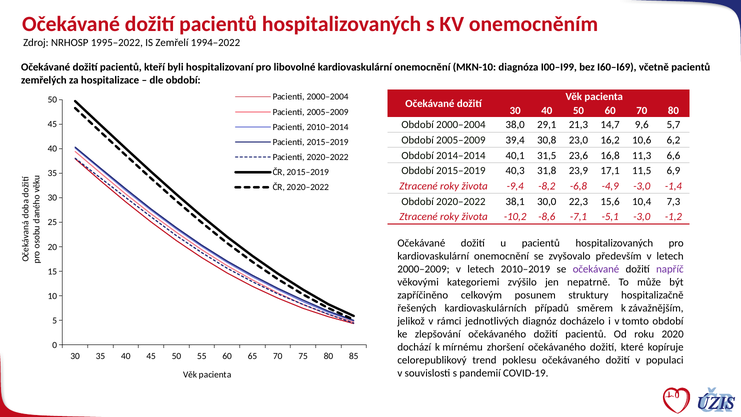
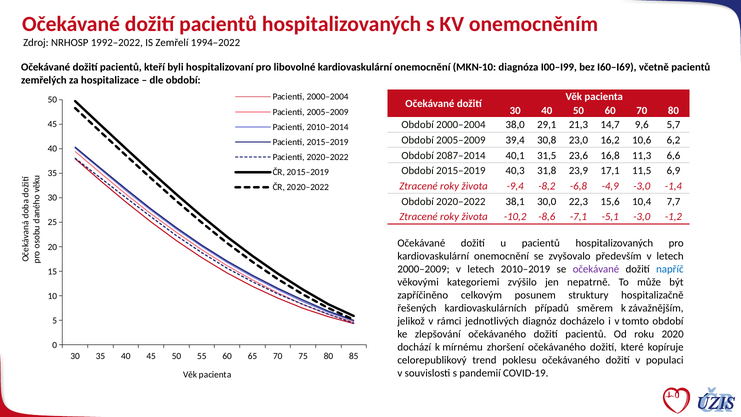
1995–2022: 1995–2022 -> 1992–2022 (117, 43)
2014–2014: 2014–2014 -> 2087–2014 (461, 155)
7,3: 7,3 -> 7,7 (673, 201)
napříč colour: purple -> blue (670, 269)
